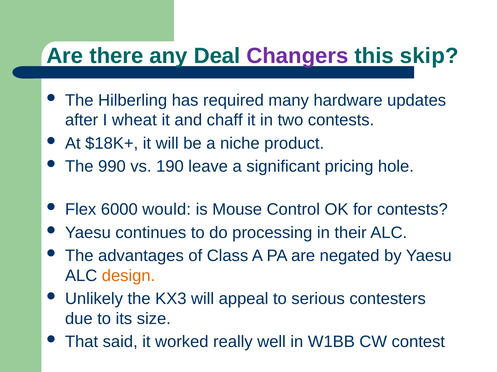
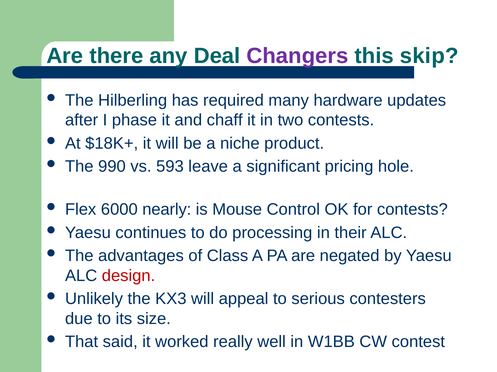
wheat: wheat -> phase (134, 120)
190: 190 -> 593 (170, 167)
would: would -> nearly (167, 210)
design colour: orange -> red (129, 276)
